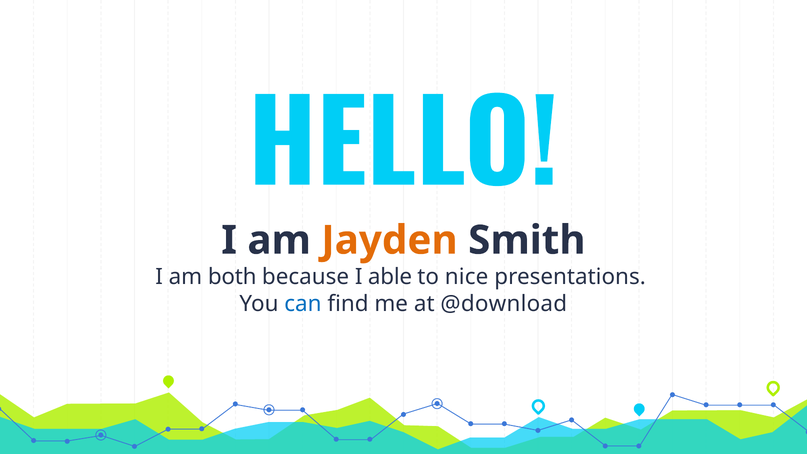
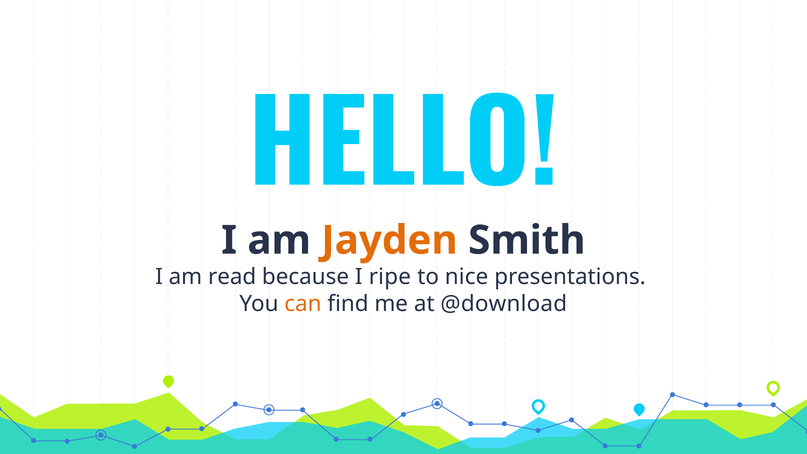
both: both -> read (232, 277)
able: able -> ripe (390, 277)
can colour: blue -> orange (303, 304)
